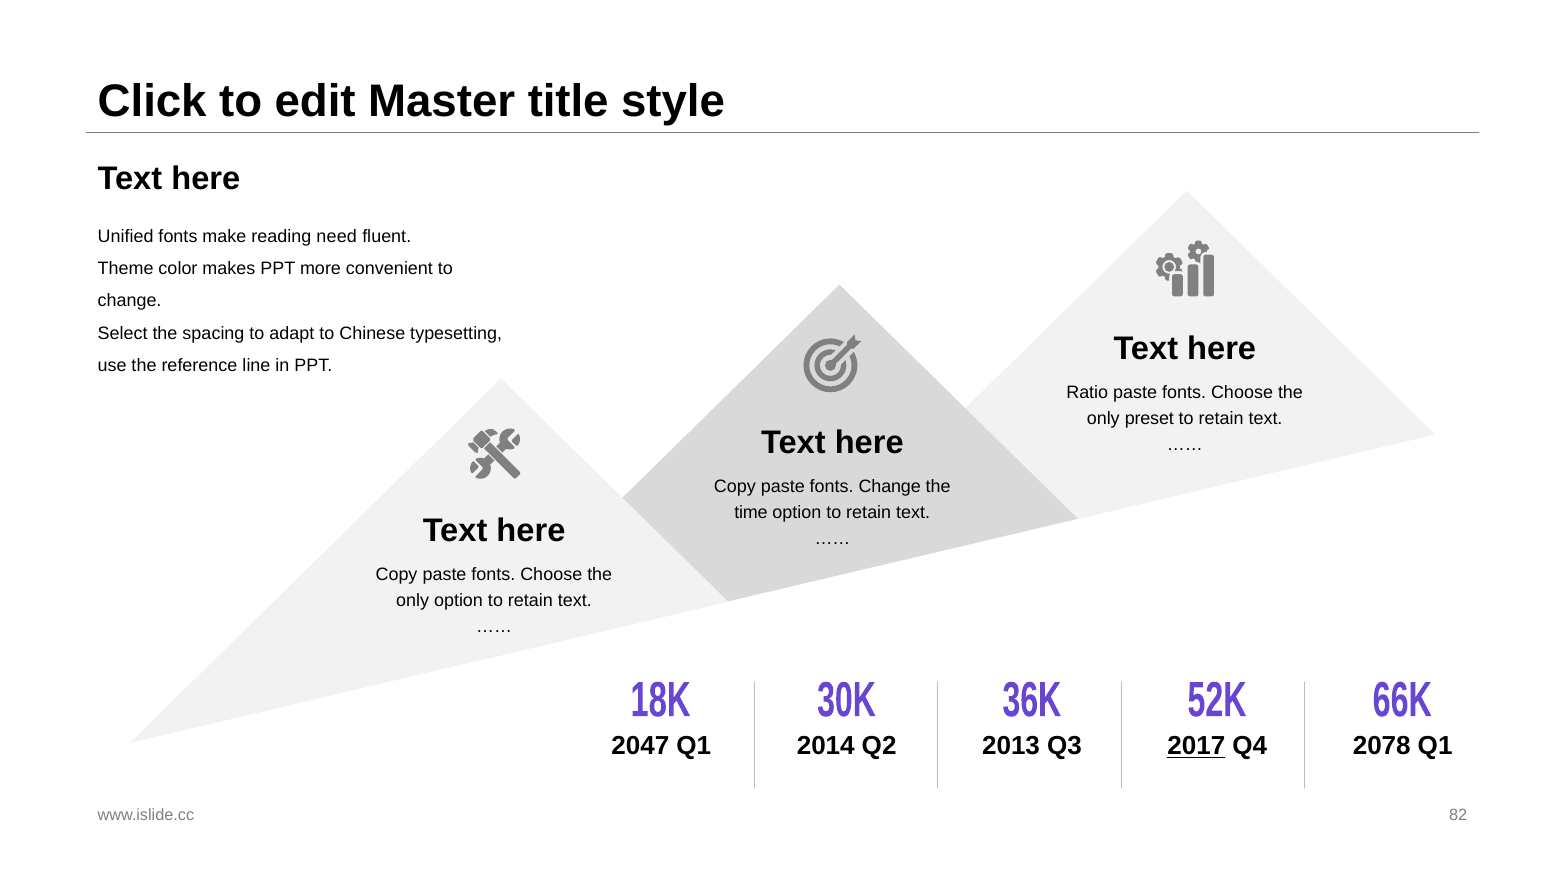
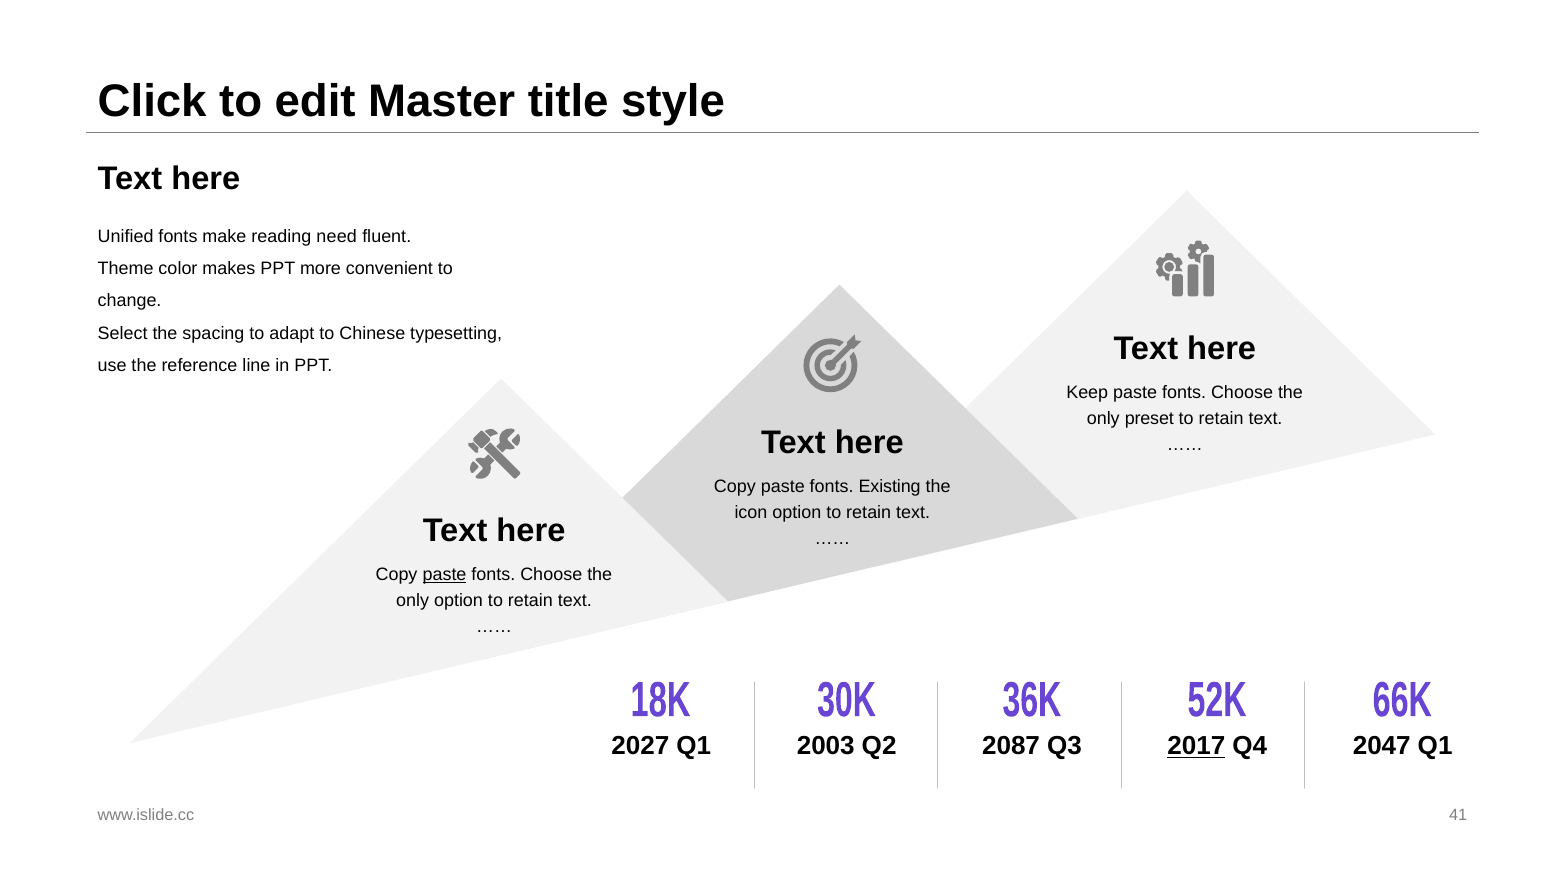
Ratio: Ratio -> Keep (1087, 393)
fonts Change: Change -> Existing (890, 487)
time: time -> icon (751, 513)
paste underline: none -> present (444, 575)
2047: 2047 -> 2027 (640, 747)
2014: 2014 -> 2003 (826, 747)
2013: 2013 -> 2087 (1011, 747)
2078: 2078 -> 2047 (1382, 747)
82: 82 -> 41 (1458, 815)
